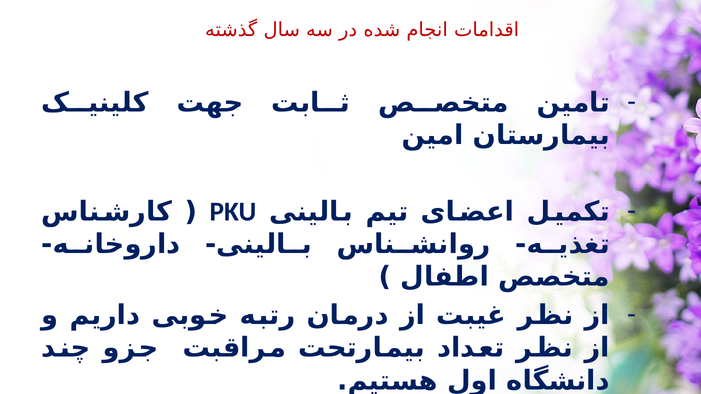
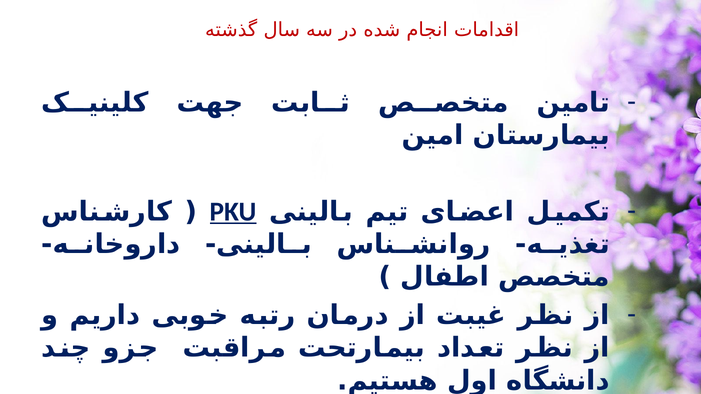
PKU underline: none -> present (233, 212)
